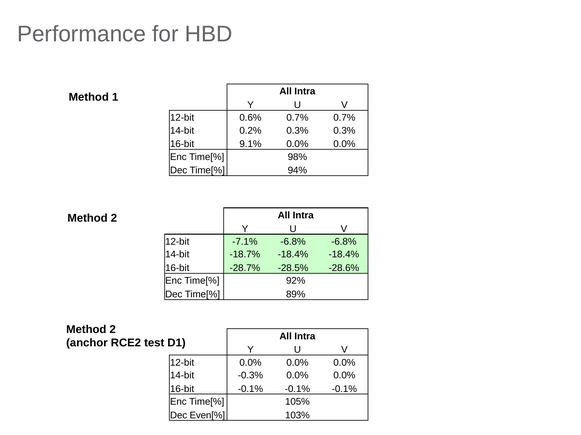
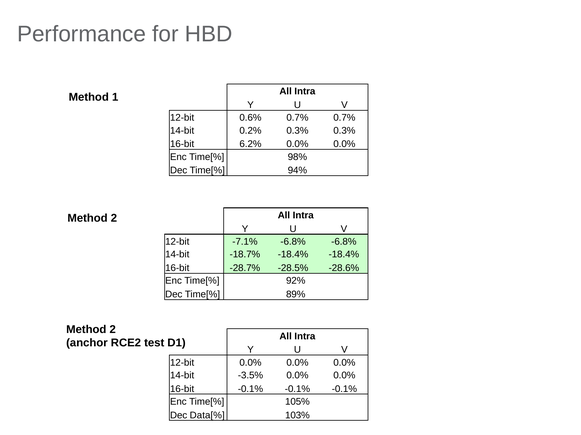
9.1%: 9.1% -> 6.2% (251, 144)
-0.3%: -0.3% -> -3.5% (250, 376)
Even[%: Even[% -> Data[% (207, 416)
